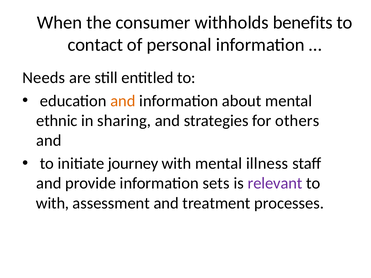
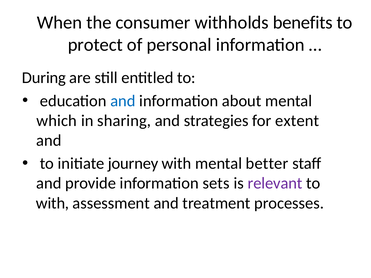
contact: contact -> protect (95, 45)
Needs: Needs -> During (44, 78)
and colour: orange -> blue (123, 101)
ethnic: ethnic -> which (57, 121)
others: others -> extent (297, 121)
illness: illness -> better (267, 164)
